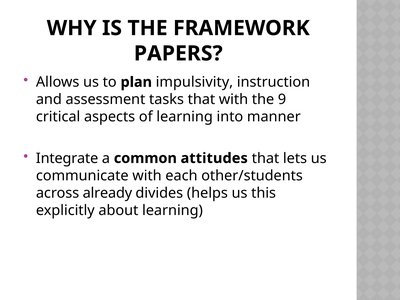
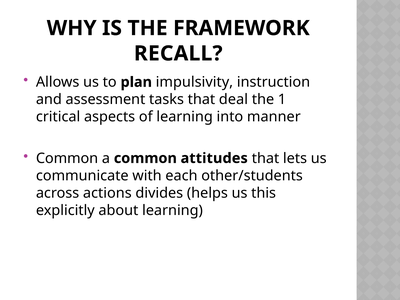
PAPERS: PAPERS -> RECALL (178, 54)
that with: with -> deal (233, 99)
9: 9 -> 1 (282, 99)
Integrate: Integrate -> Common (67, 158)
already: already -> actions (107, 193)
